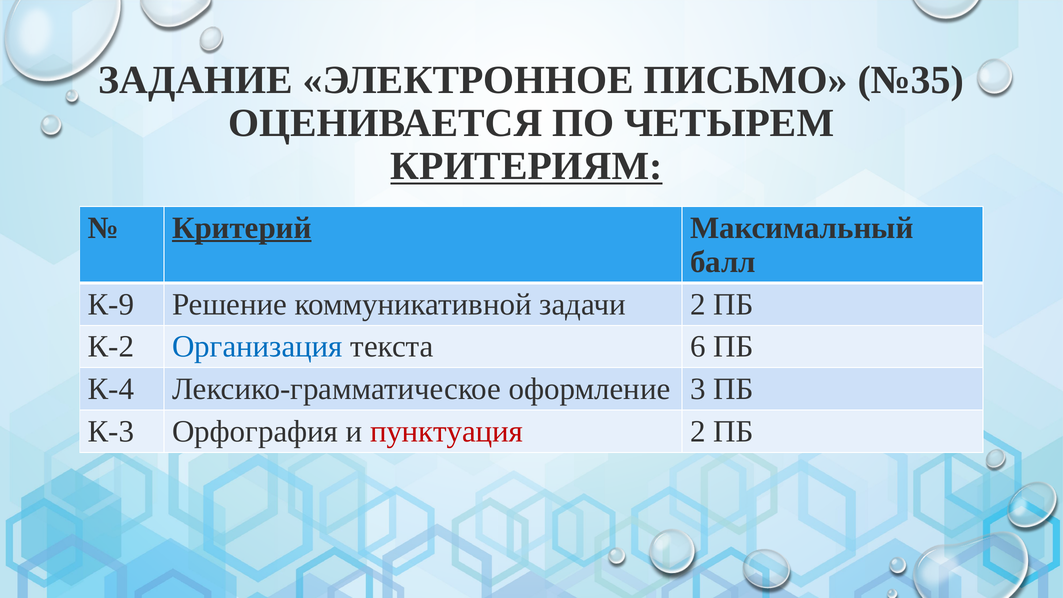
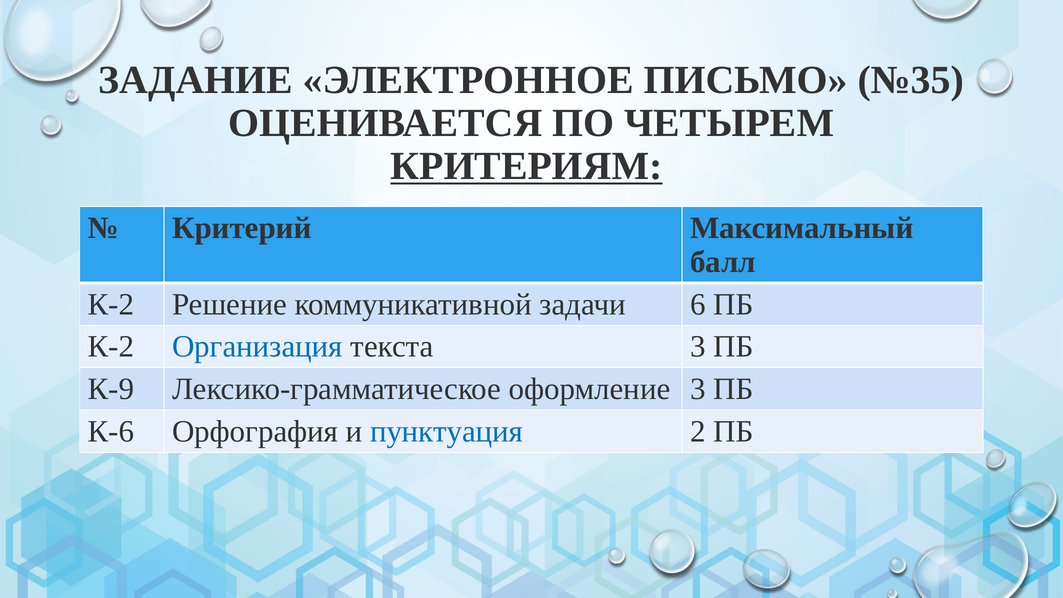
Критерий underline: present -> none (242, 228)
К-9: К-9 -> К-2 (111, 304)
задачи 2: 2 -> 6 (698, 304)
текста 6: 6 -> 3 (698, 347)
К-4: К-4 -> К-9 (111, 389)
К-3: К-3 -> К-6 (111, 431)
пунктуация colour: red -> blue (446, 431)
